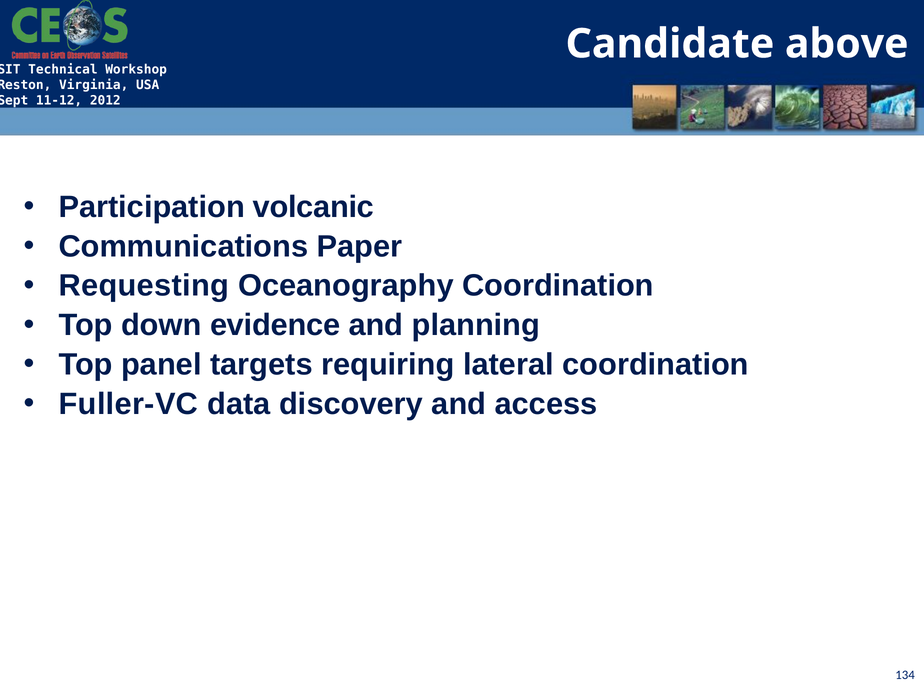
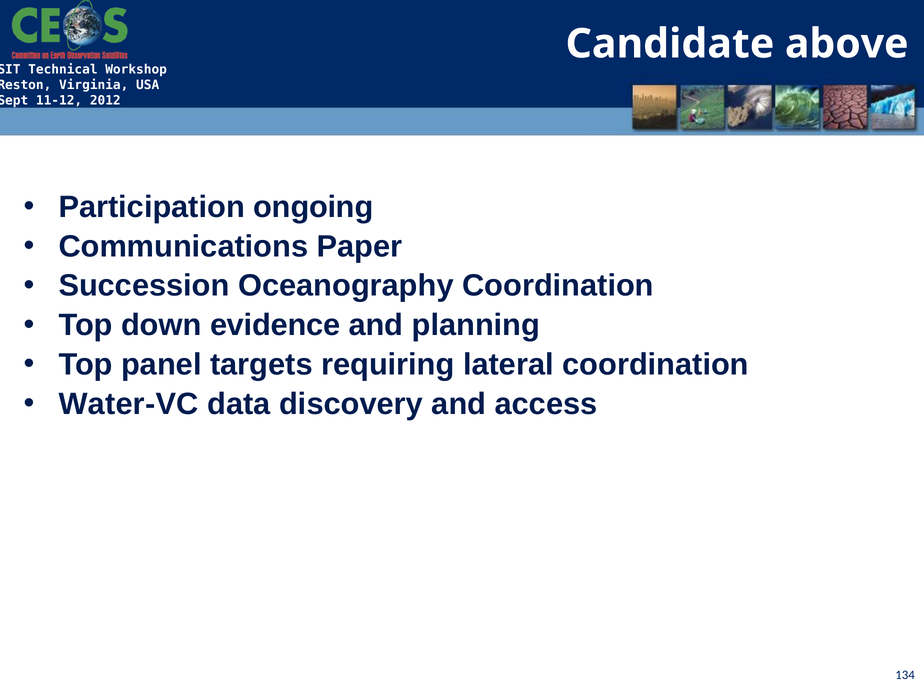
volcanic: volcanic -> ongoing (313, 207)
Requesting: Requesting -> Succession (144, 286)
Fuller-VC: Fuller-VC -> Water-VC (129, 404)
